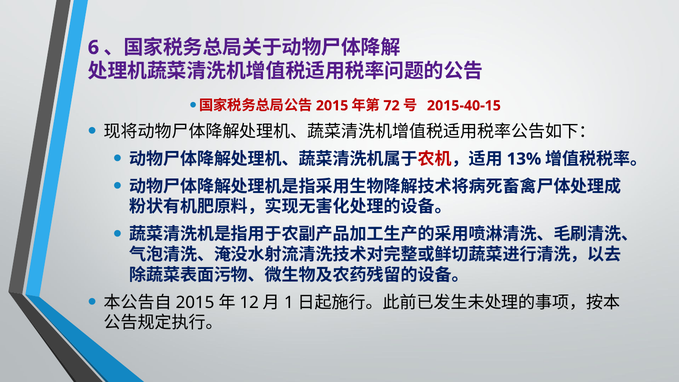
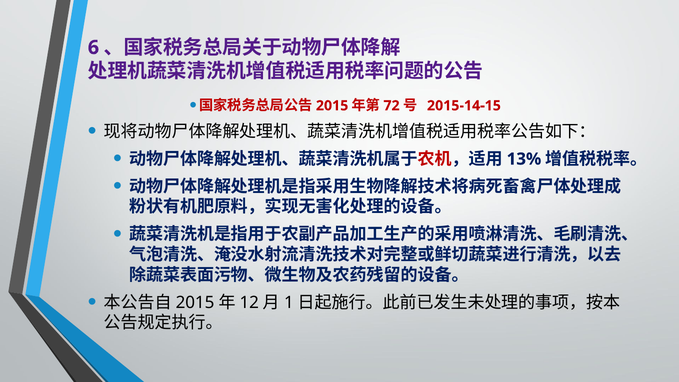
2015-40-15: 2015-40-15 -> 2015-14-15 (464, 106)
